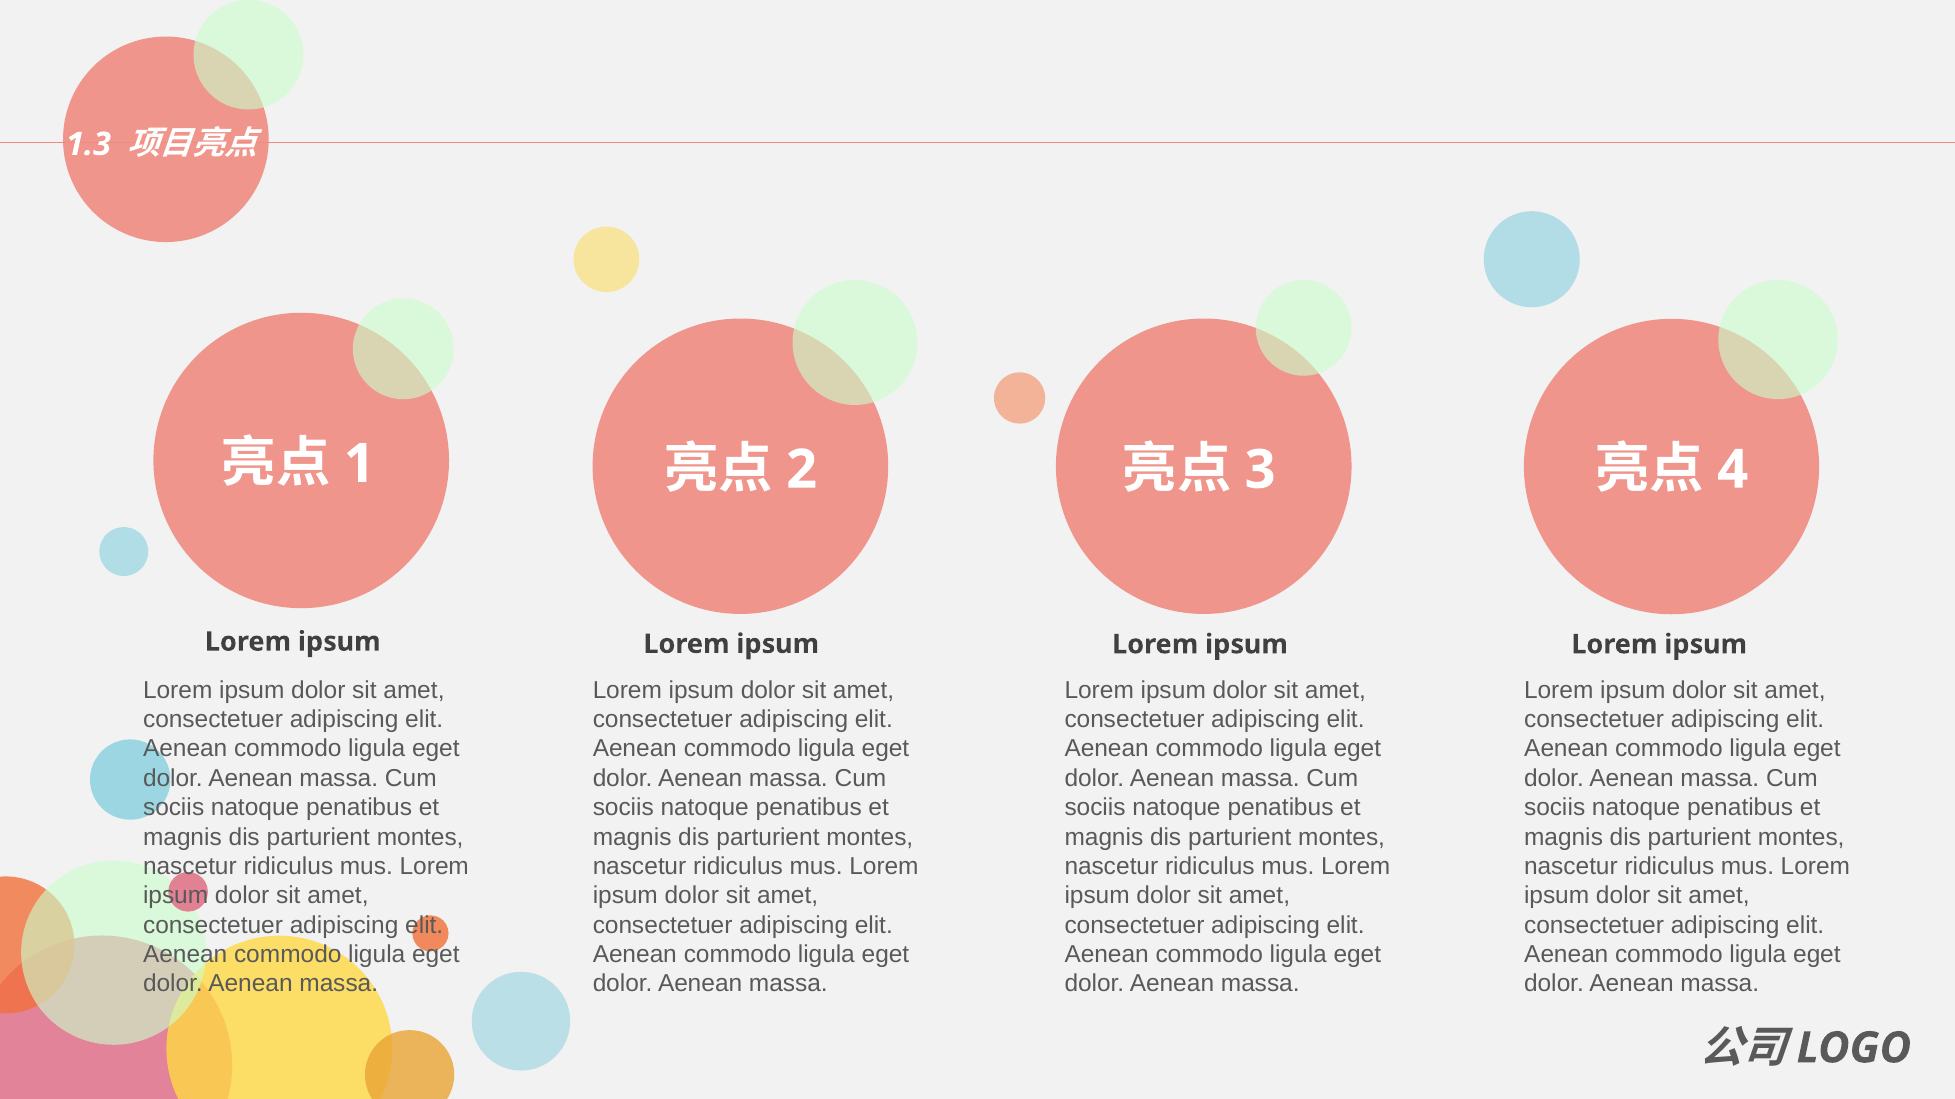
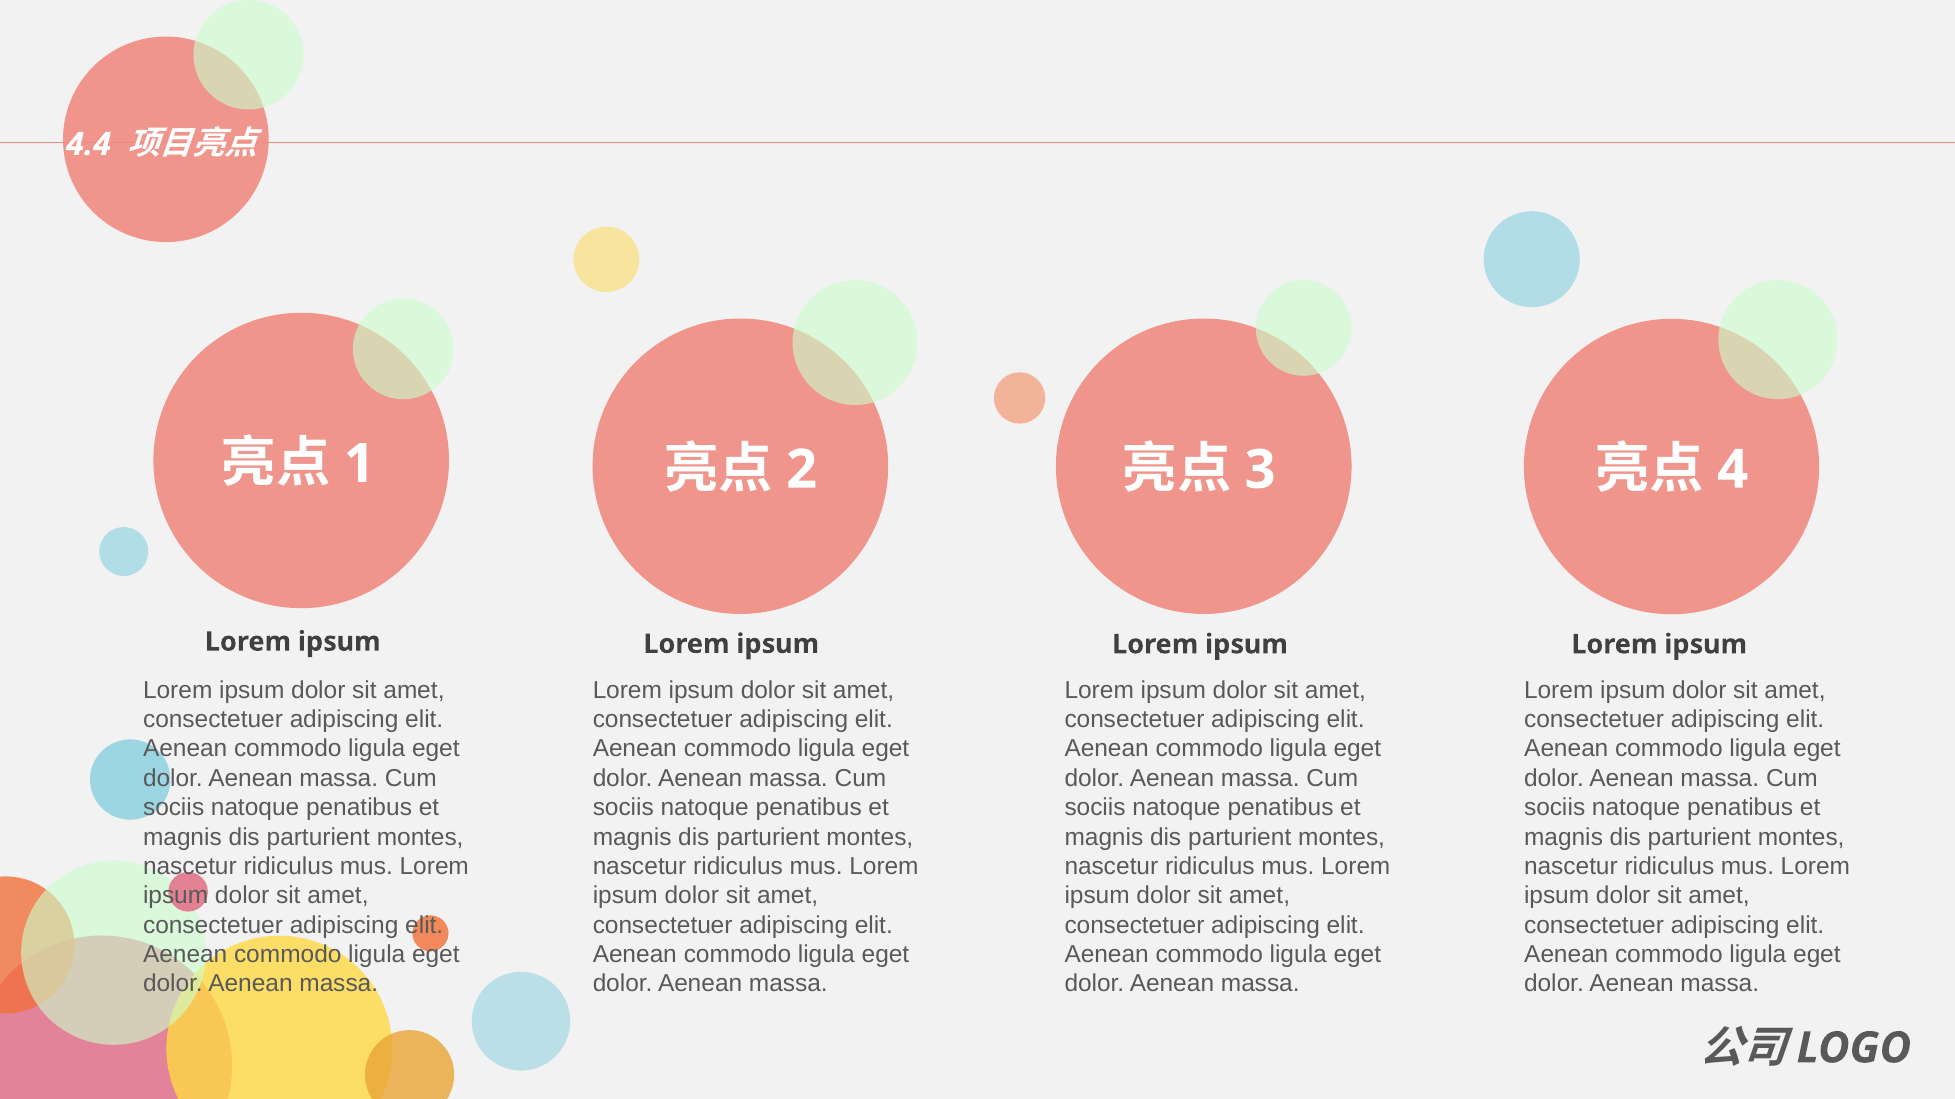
1.3: 1.3 -> 4.4 (89, 144)
